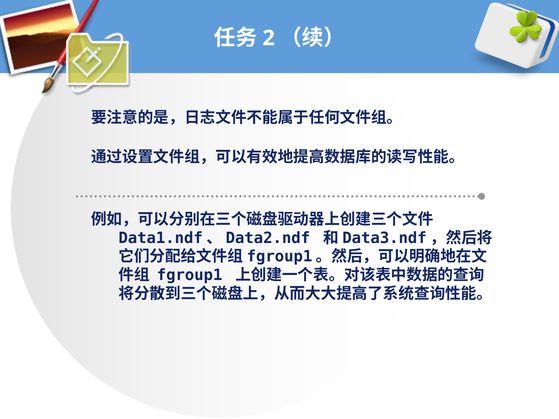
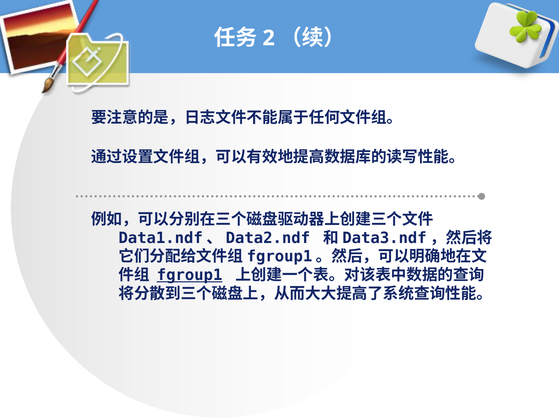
fgroup1 underline: none -> present (190, 275)
